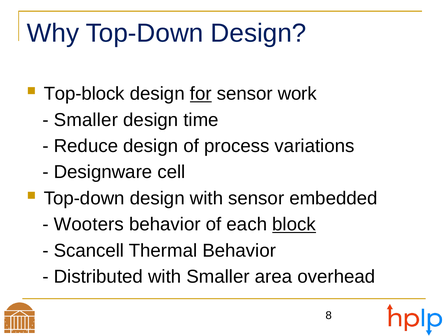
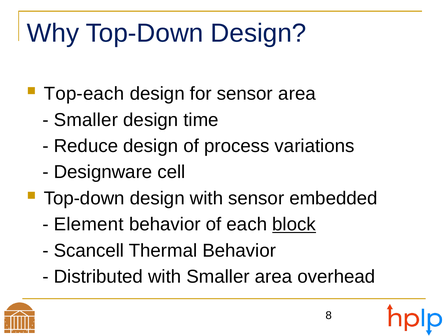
Top-block: Top-block -> Top-each (84, 94)
for underline: present -> none (201, 94)
sensor work: work -> area (297, 94)
Wooters: Wooters -> Element (89, 224)
